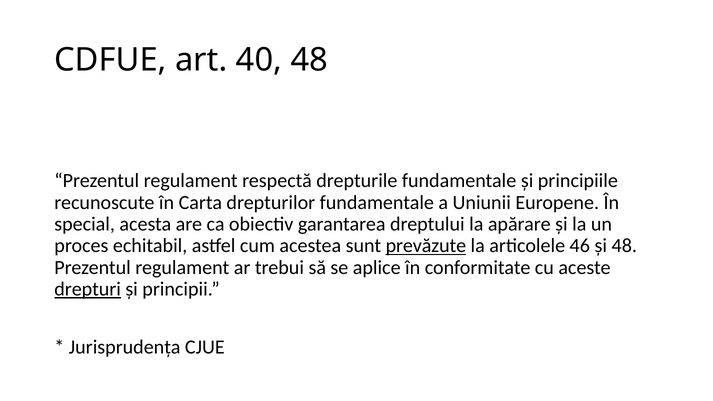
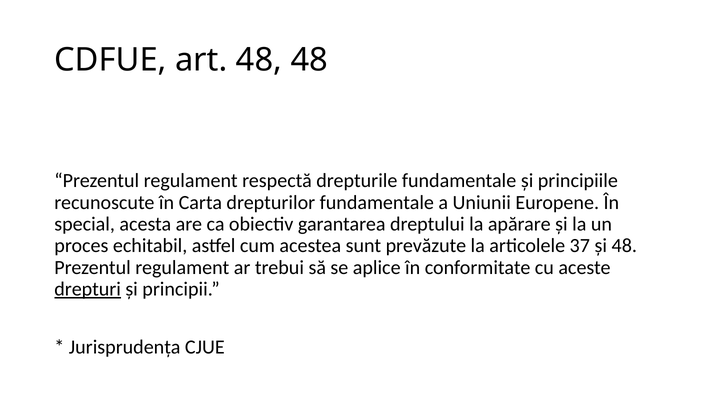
art 40: 40 -> 48 (259, 60)
prevăzute underline: present -> none (426, 246)
46: 46 -> 37 (580, 246)
